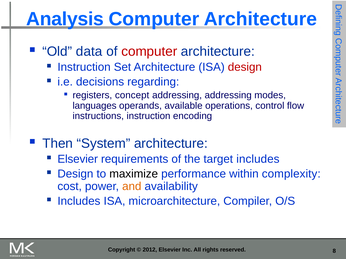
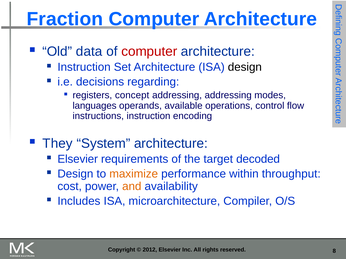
Analysis: Analysis -> Fraction (65, 19)
design colour: red -> black (245, 67)
Then: Then -> They (58, 144)
target includes: includes -> decoded (258, 159)
maximize colour: black -> orange (134, 174)
complexity: complexity -> throughput (291, 174)
